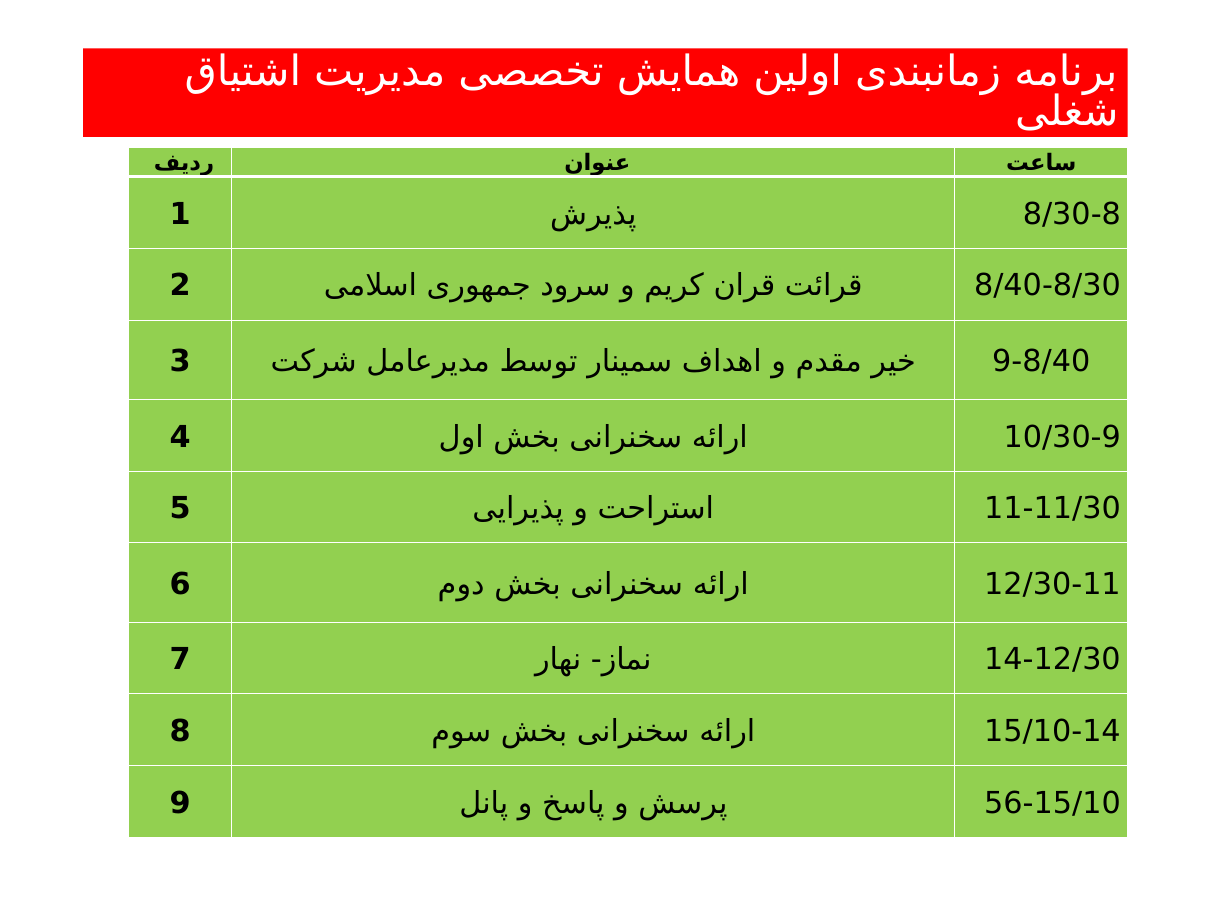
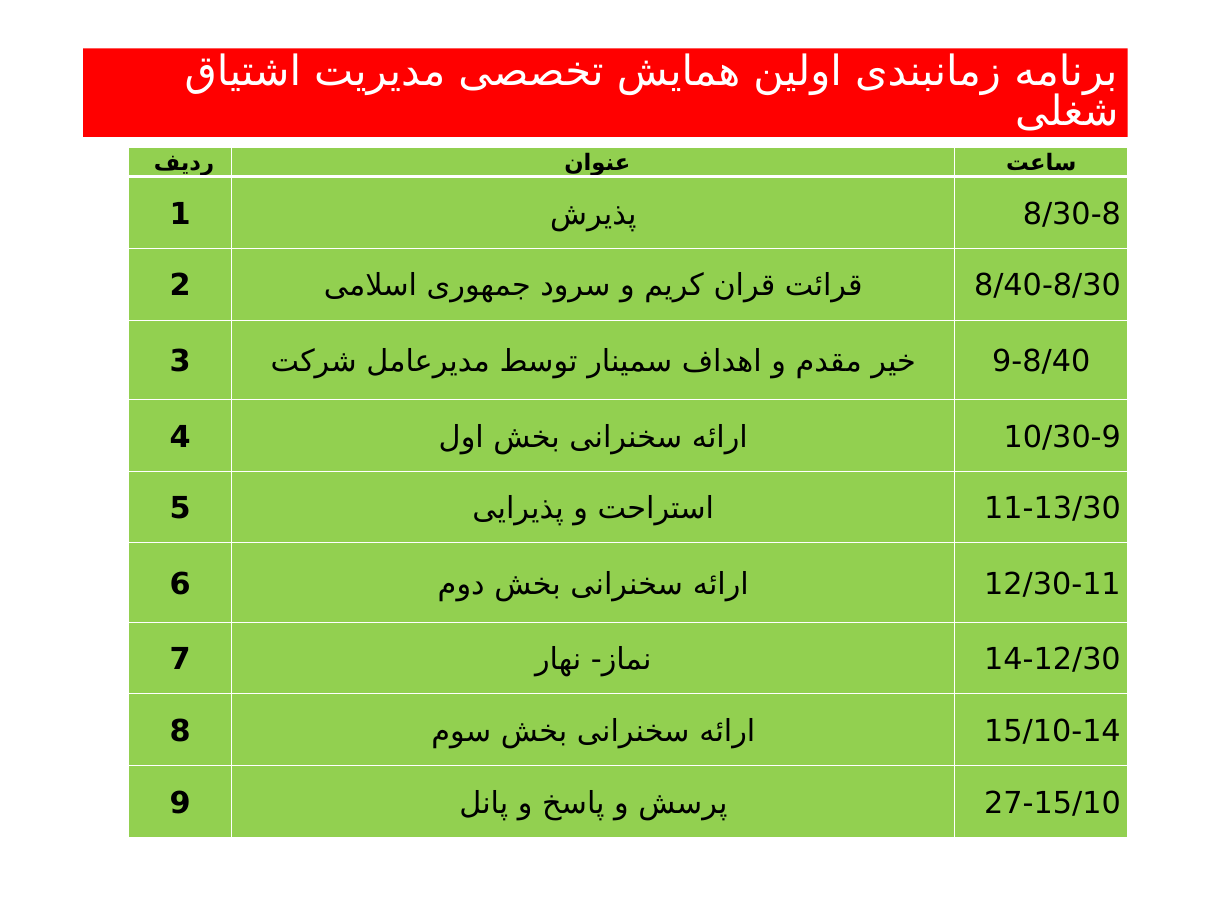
11-11/30: 11-11/30 -> 11-13/30 (1052, 509)
56-15/10: 56-15/10 -> 27-15/10 (1052, 803)
